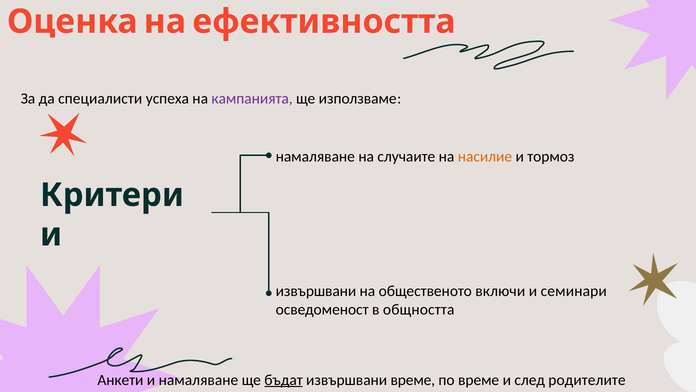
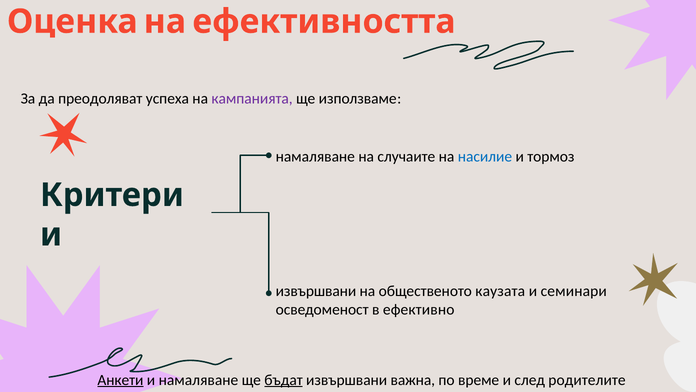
специалисти: специалисти -> преодоляват (100, 98)
насилие colour: orange -> blue (485, 156)
включи: включи -> каузата (500, 291)
общността: общността -> ефективно (419, 309)
Анкети underline: none -> present (120, 380)
извършвани време: време -> важна (413, 380)
